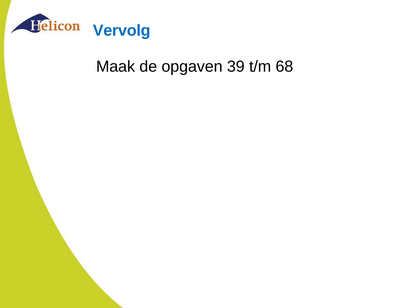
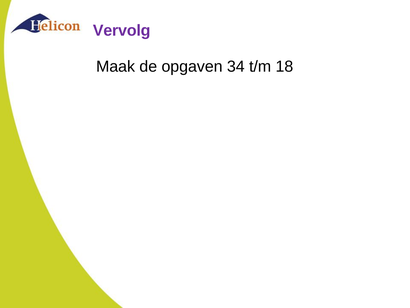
Vervolg colour: blue -> purple (122, 31)
39: 39 -> 34 (236, 66)
68: 68 -> 18 (284, 66)
